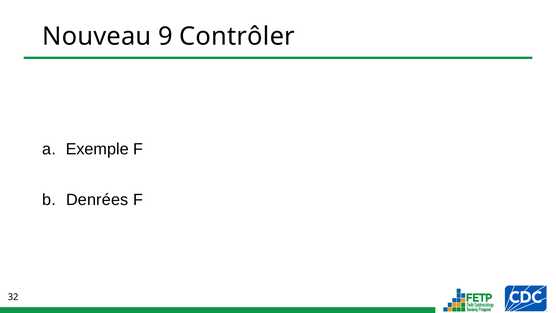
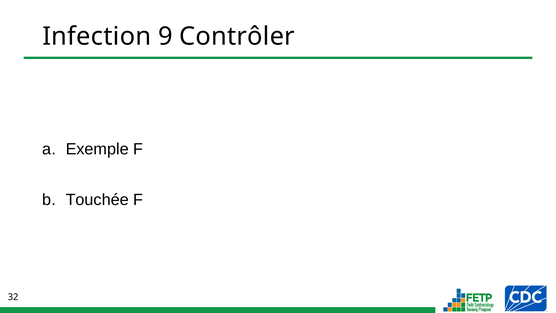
Nouveau: Nouveau -> Infection (97, 37)
Denrées: Denrées -> Touchée (97, 200)
